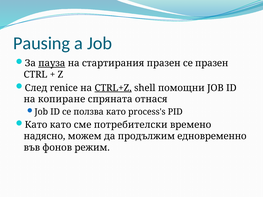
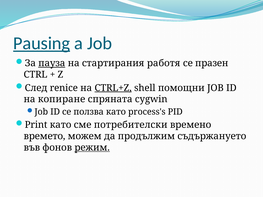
Pausing underline: none -> present (42, 43)
стартирания празен: празен -> работя (164, 63)
отнася: отнася -> cygwin (151, 99)
Като: Като -> Print (36, 125)
надясно: надясно -> времето (44, 136)
едновременно: едновременно -> съдържануето (212, 136)
режим underline: none -> present (92, 148)
